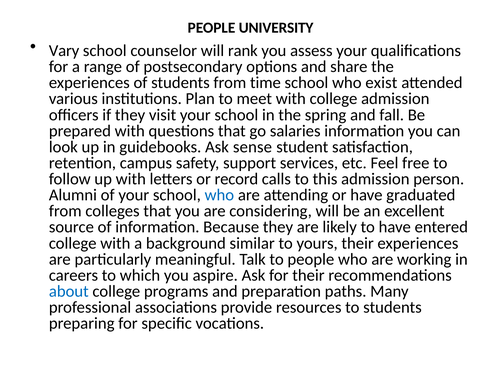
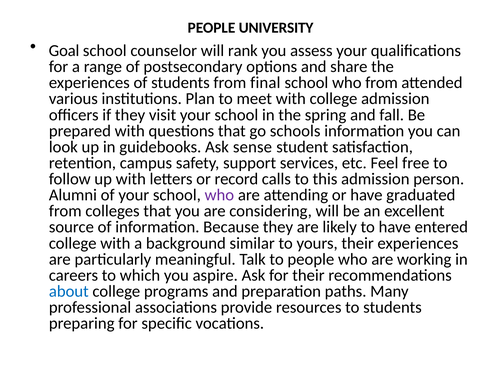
Vary: Vary -> Goal (64, 51)
time: time -> final (265, 83)
who exist: exist -> from (382, 83)
salaries: salaries -> schools (295, 131)
who colour: blue -> purple (219, 195)
